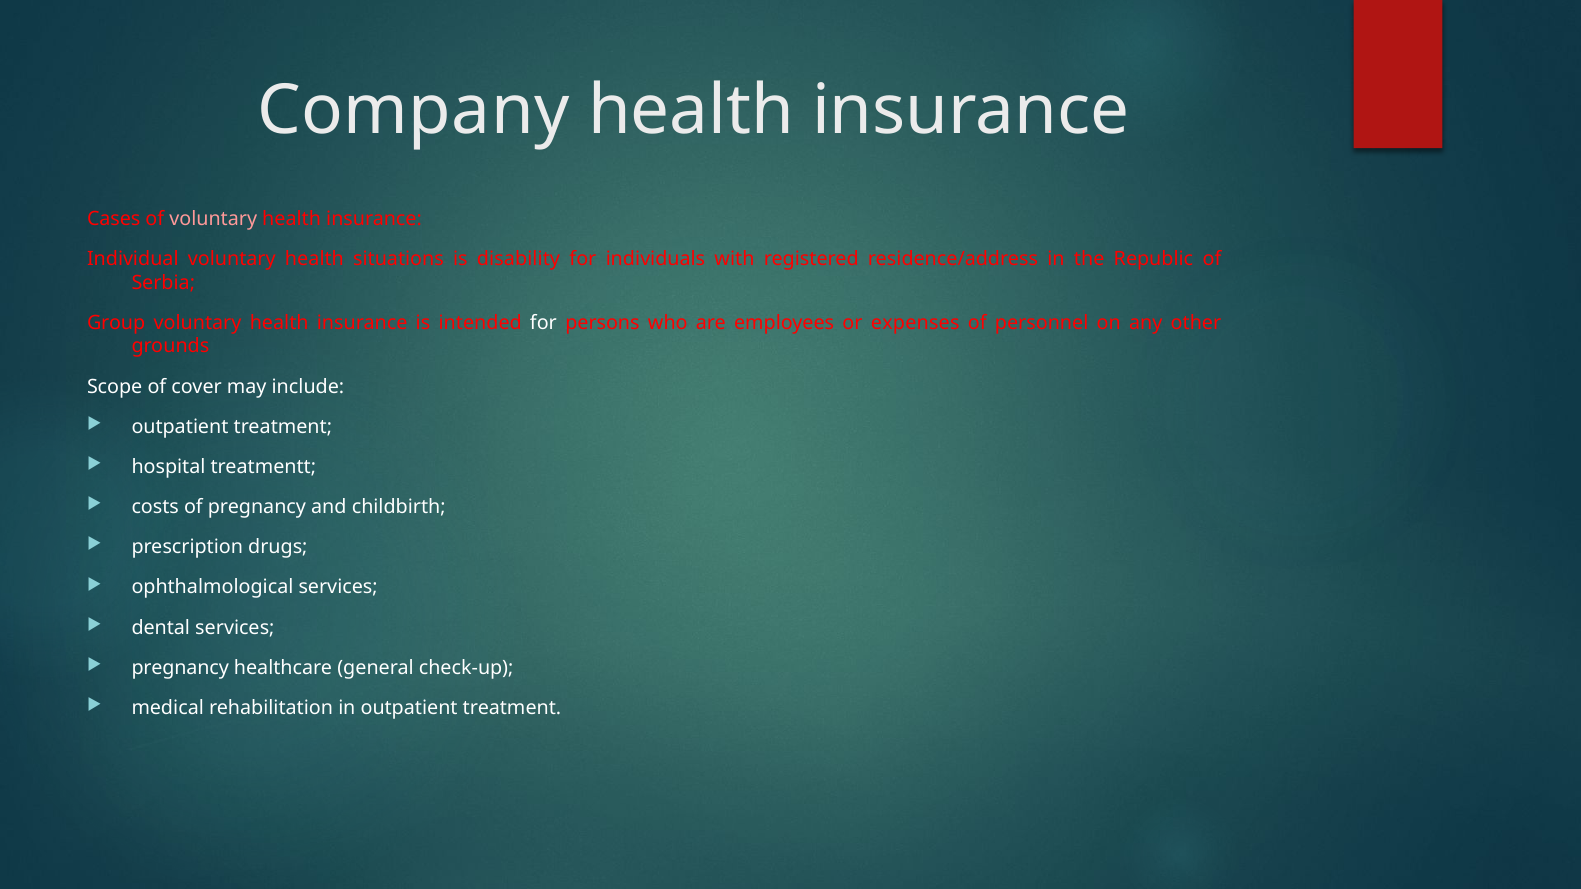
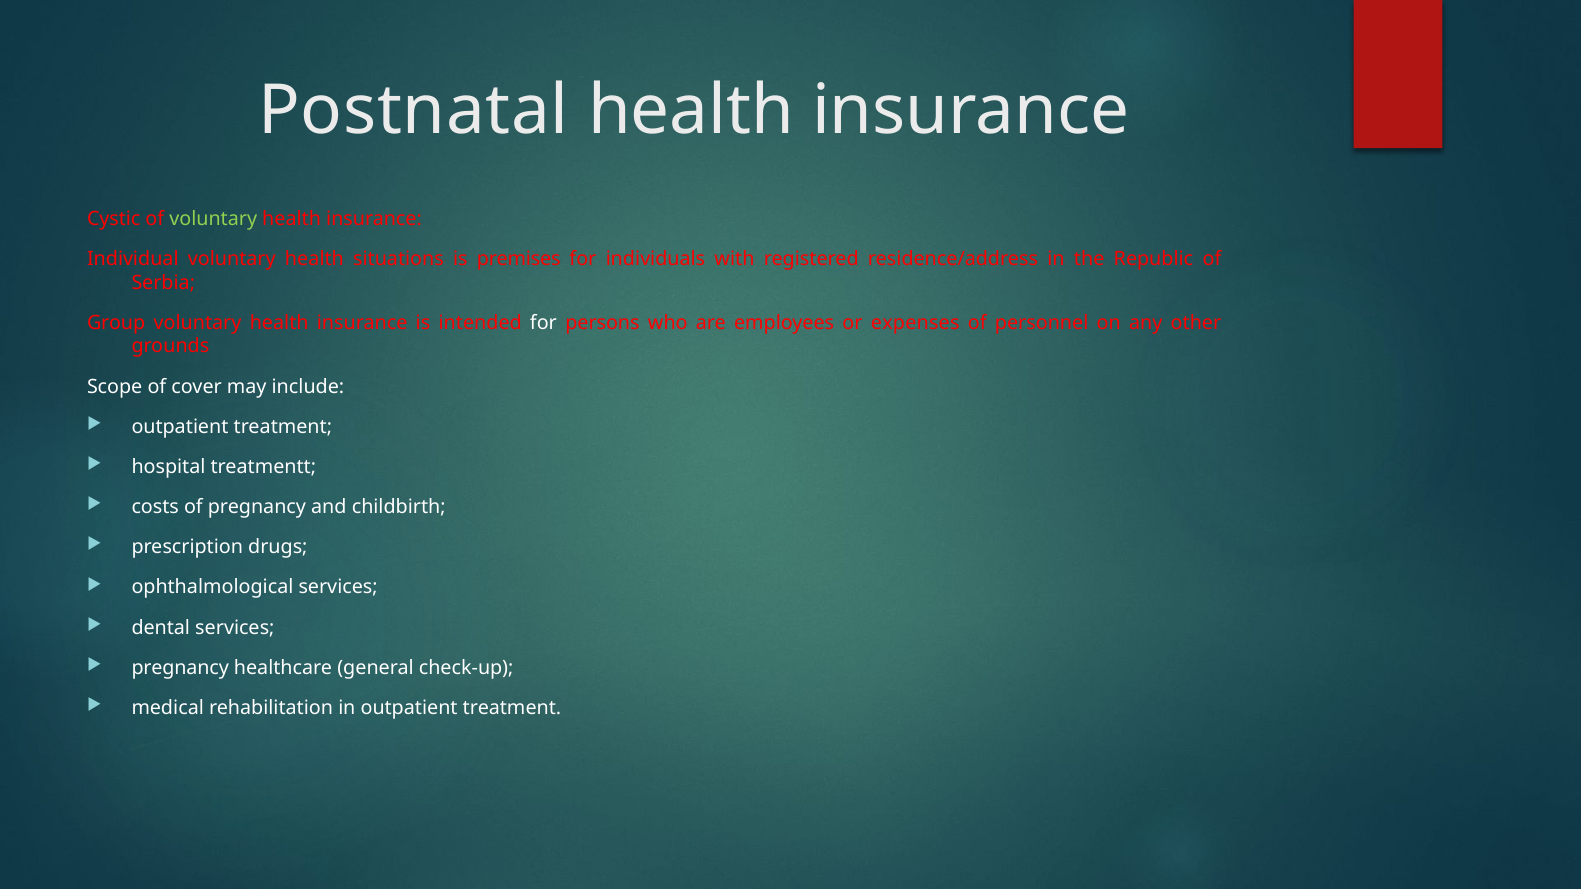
Company: Company -> Postnatal (413, 111)
Cases: Cases -> Cystic (114, 219)
voluntary colour: pink -> light green (213, 219)
disability: disability -> premises (519, 259)
